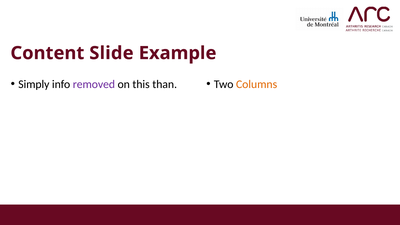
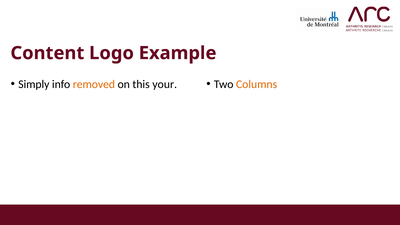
Slide: Slide -> Logo (112, 53)
removed colour: purple -> orange (94, 84)
than: than -> your (165, 84)
